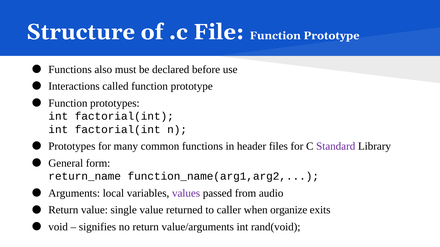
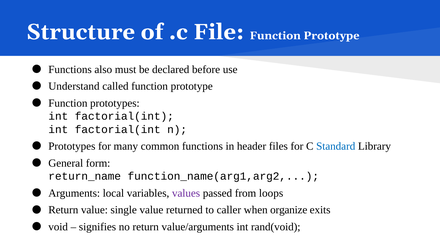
Interactions: Interactions -> Understand (74, 86)
Standard colour: purple -> blue (336, 147)
audio: audio -> loops (271, 193)
